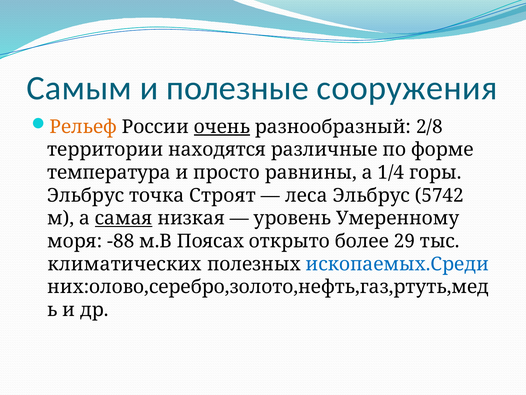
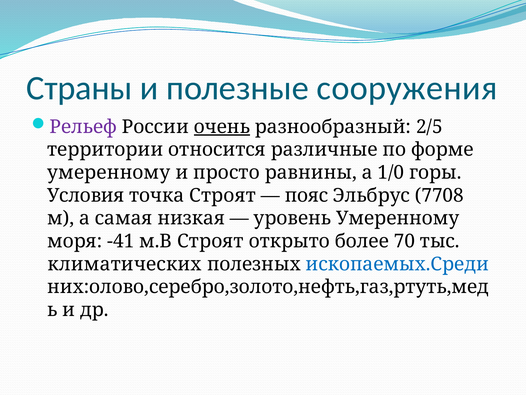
Самым: Самым -> Страны (79, 88)
Рельеф colour: orange -> purple (83, 127)
2/8: 2/8 -> 2/5 (429, 127)
находятся: находятся -> относится (217, 150)
температура: температура -> умеренному (109, 172)
1/4: 1/4 -> 1/0 (391, 172)
Эльбрус: Эльбрус -> Условия (86, 195)
леса: леса -> пояс (307, 195)
5742: 5742 -> 7708 (439, 195)
самая underline: present -> none (124, 218)
-88: -88 -> -41 (121, 241)
м.В Поясах: Поясах -> Строят (210, 241)
29: 29 -> 70 (404, 241)
